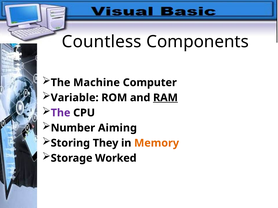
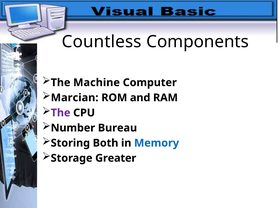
Variable: Variable -> Marcian (75, 98)
RAM underline: present -> none (165, 98)
Aiming: Aiming -> Bureau (117, 128)
They: They -> Both (106, 143)
Memory colour: orange -> blue (157, 143)
Worked: Worked -> Greater (116, 159)
